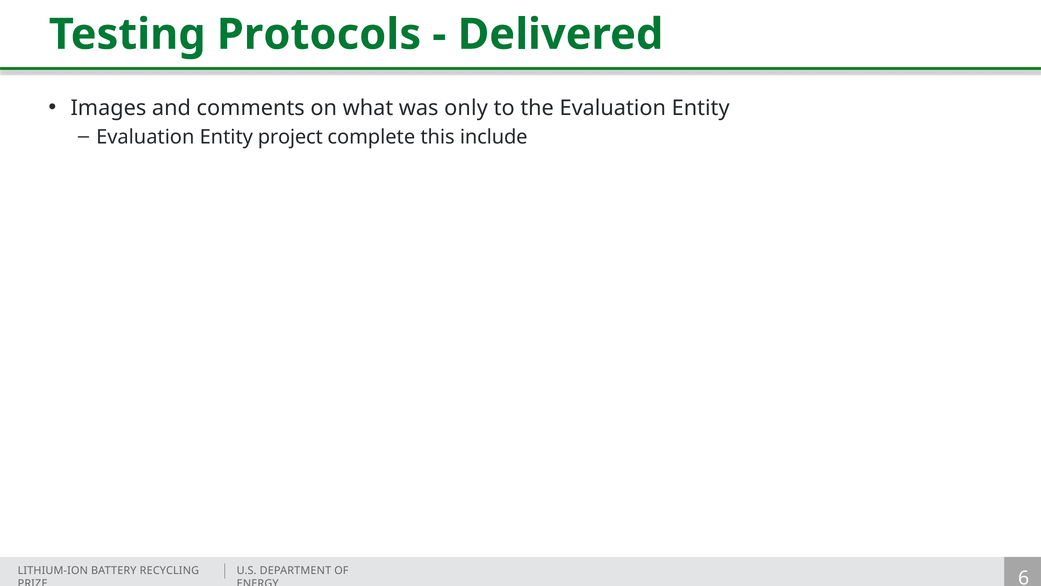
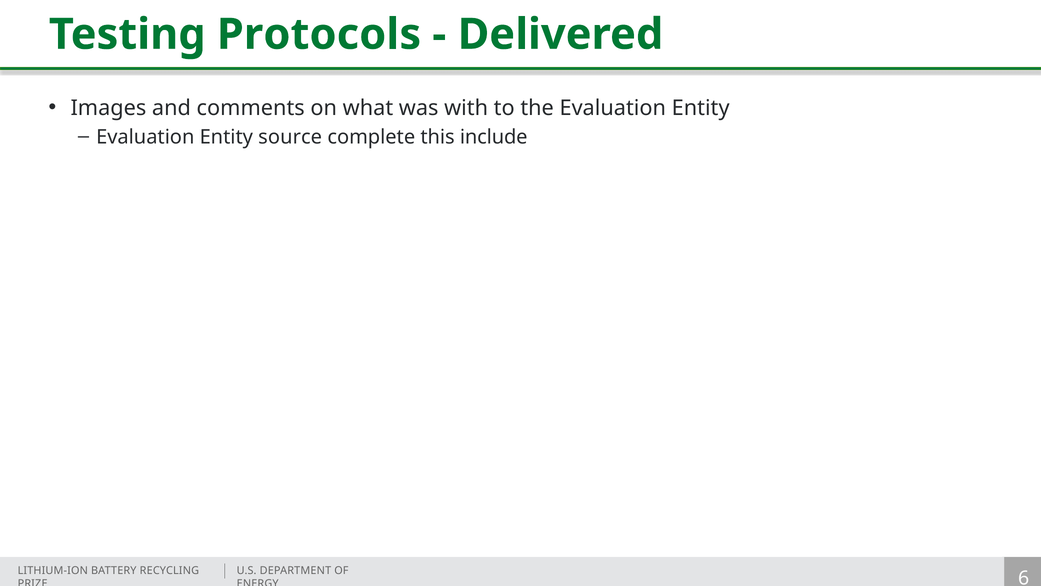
only: only -> with (466, 108)
project: project -> source (290, 137)
